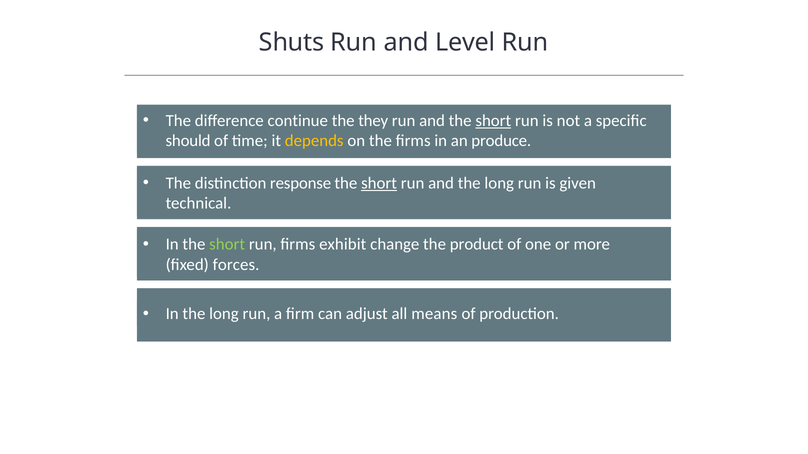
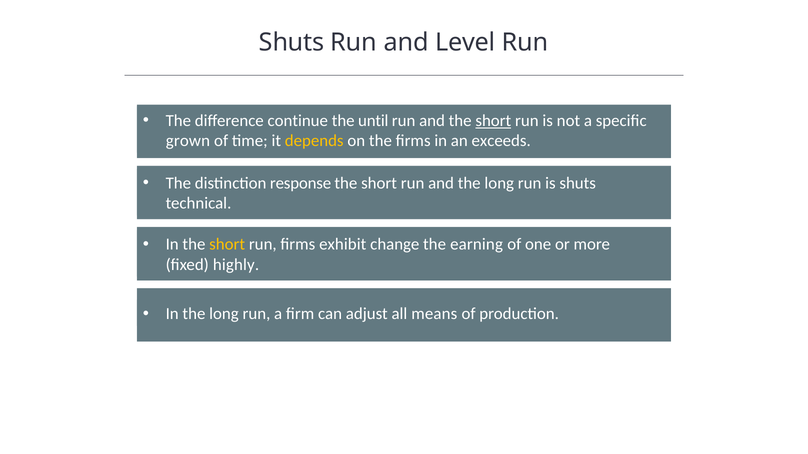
they: they -> until (373, 121)
should: should -> grown (188, 141)
produce: produce -> exceeds (501, 141)
short underline: present -> none (379, 183)
is given: given -> shuts (578, 183)
short colour: light green -> yellow (227, 245)
product: product -> earning (477, 245)
forces: forces -> highly (236, 265)
